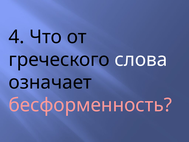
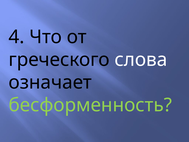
бесформенность colour: pink -> light green (90, 105)
